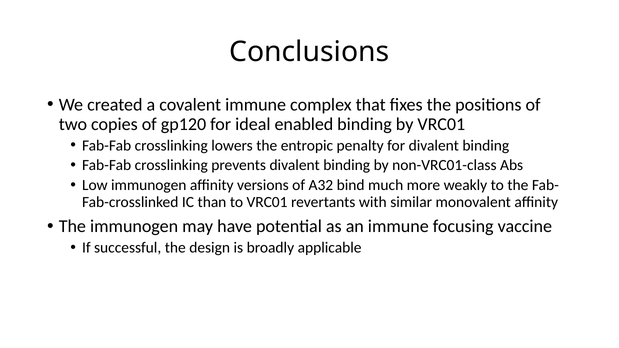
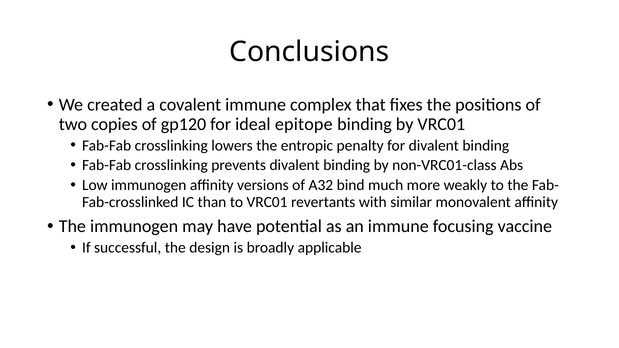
enabled: enabled -> epitope (304, 124)
